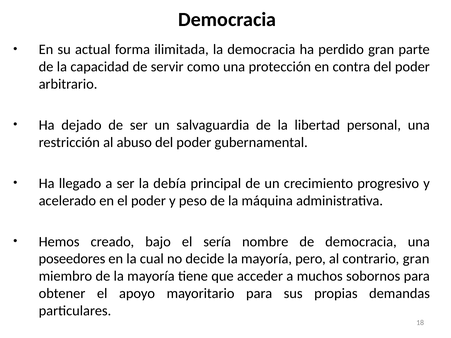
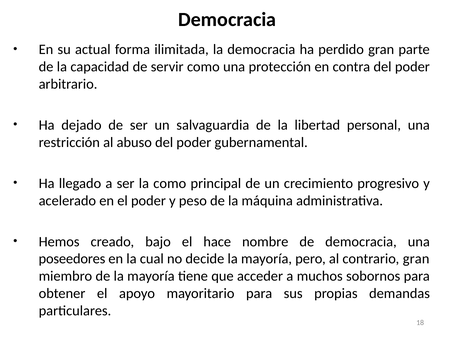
la debía: debía -> como (170, 183)
sería: sería -> hace (217, 242)
